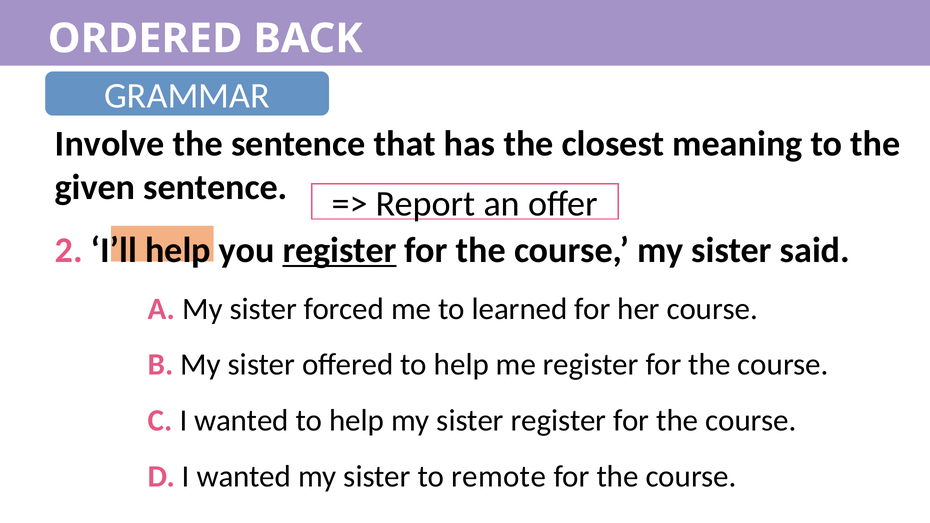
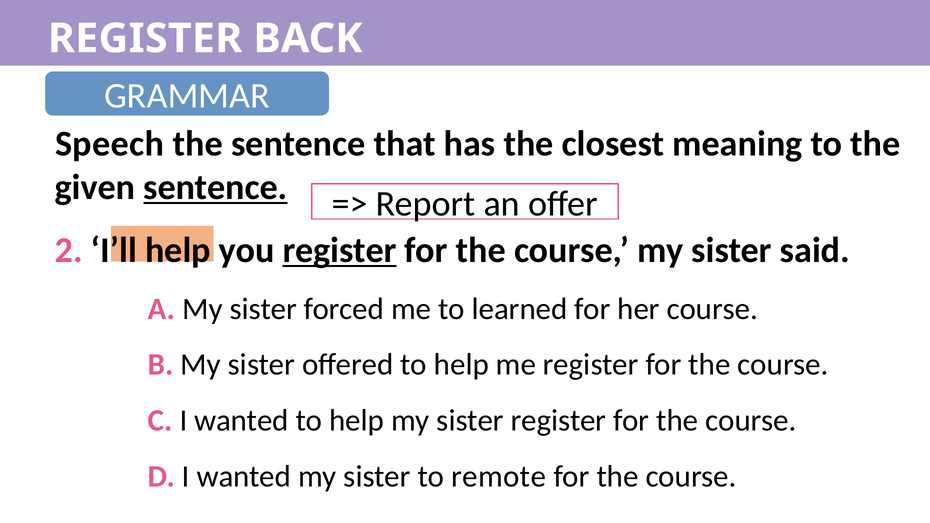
ORDERED: ORDERED -> REGISTER (145, 39)
Involve: Involve -> Speech (110, 144)
sentence underline: none -> present (215, 187)
